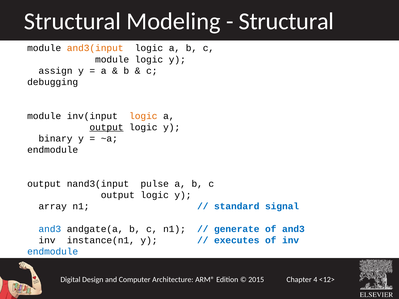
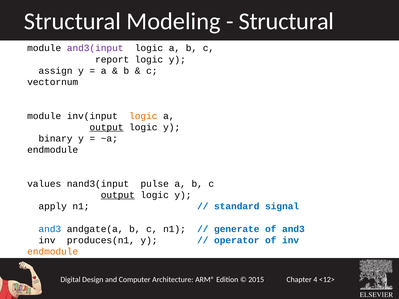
and3(input colour: orange -> purple (95, 48)
module: module -> report (112, 59)
debugging: debugging -> vectornum (53, 82)
output: output -> values (44, 184)
output underline: none -> present (118, 195)
array: array -> apply (53, 207)
instance(n1: instance(n1 -> produces(n1 (101, 240)
executes: executes -> operator (237, 240)
endmodule colour: blue -> orange (53, 252)
